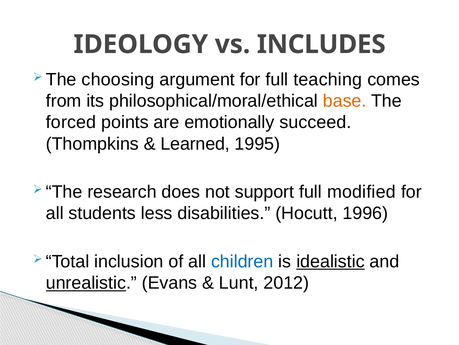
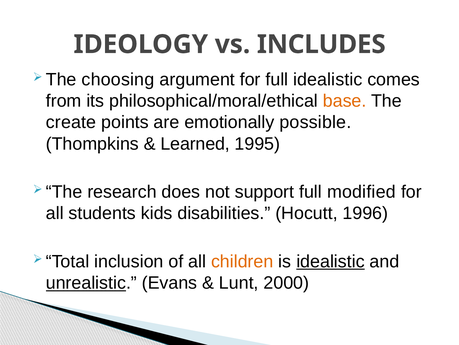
full teaching: teaching -> idealistic (328, 79)
forced: forced -> create (71, 122)
succeed: succeed -> possible (315, 122)
less: less -> kids (157, 213)
children colour: blue -> orange (242, 261)
2012: 2012 -> 2000 (286, 282)
